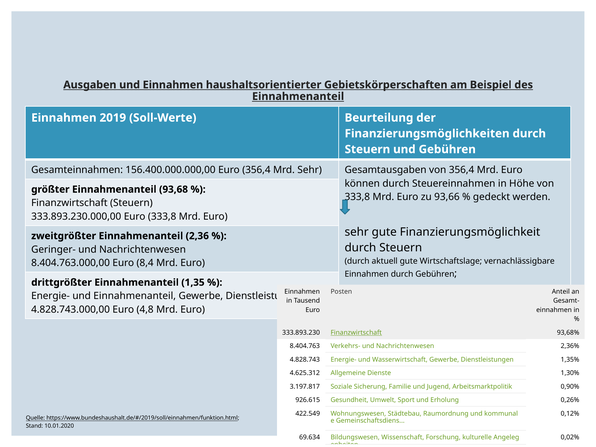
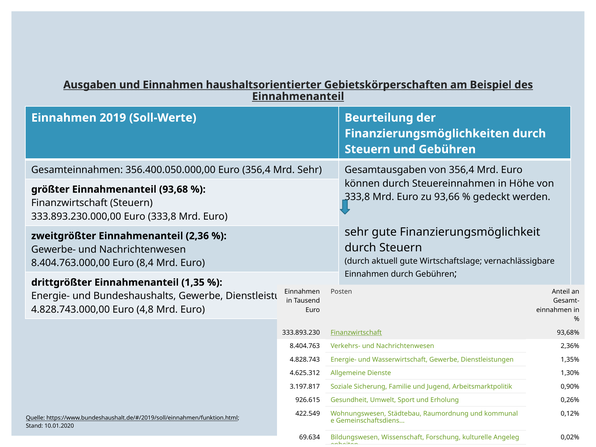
156.400.000.000,00: 156.400.000.000,00 -> 356.400.050.000,00 (170, 170)
Geringer-: Geringer- -> Gewerbe- (54, 249)
und Einnahmenanteil: Einnahmenanteil -> Bundeshaushalts (135, 296)
